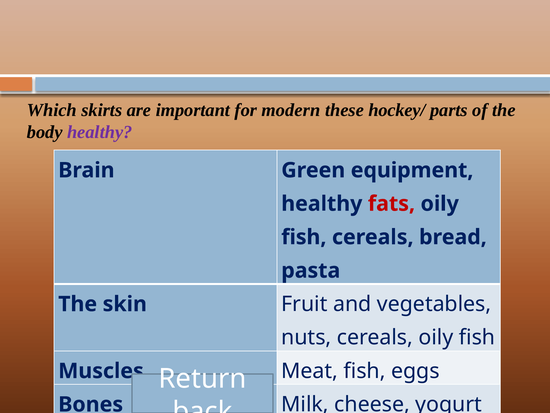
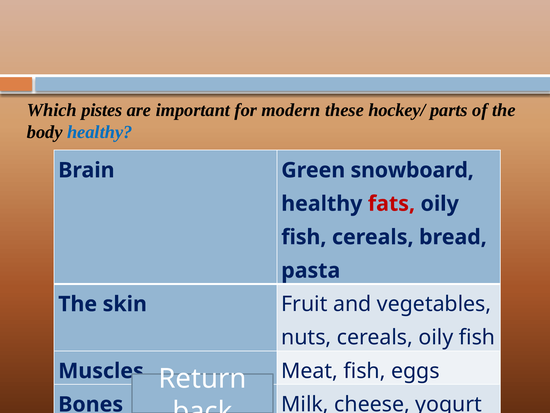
skirts: skirts -> pistes (102, 110)
healthy colour: purple -> blue (100, 132)
equipment: equipment -> snowboard (412, 170)
